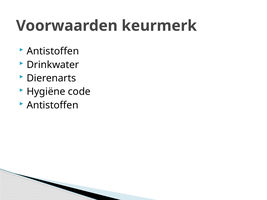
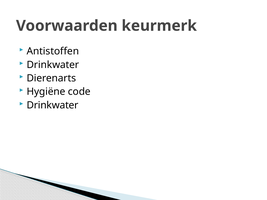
Antistoffen: Antistoffen -> Drinkwater (53, 105)
